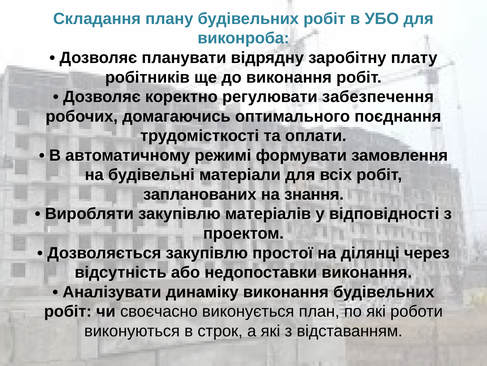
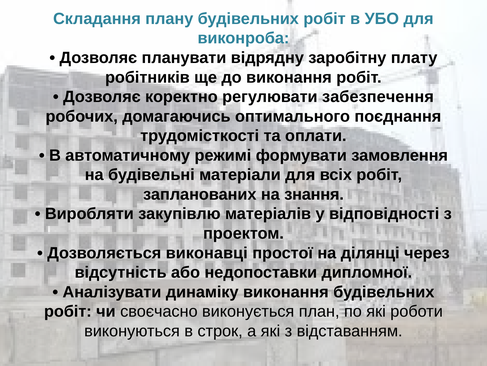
Дозволяється закупівлю: закупівлю -> виконавці (207, 252)
недопоставки виконання: виконання -> дипломної (367, 272)
